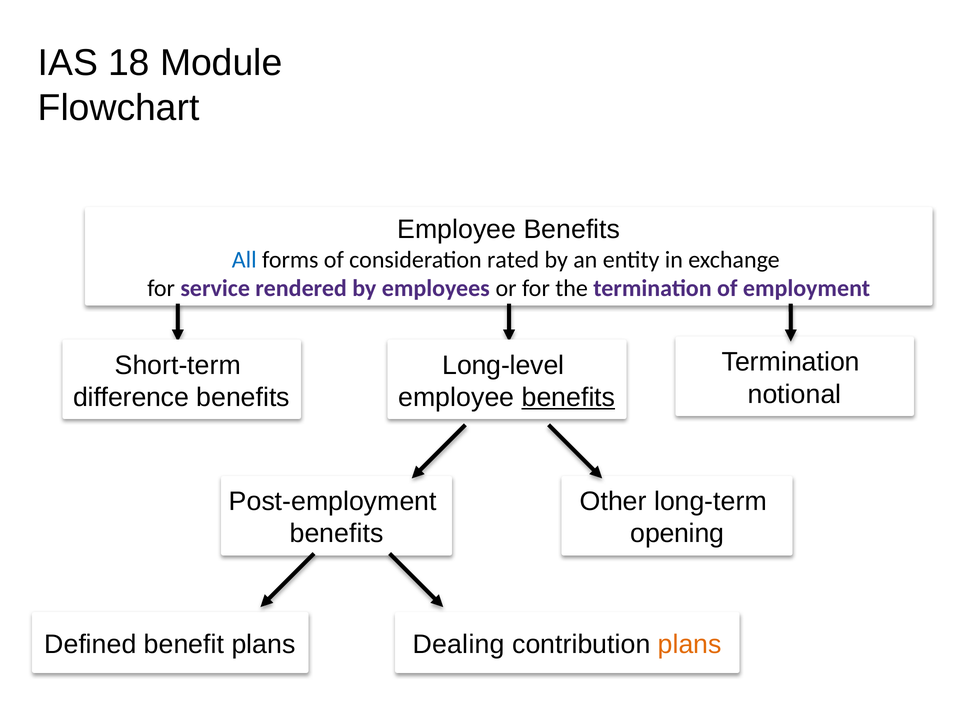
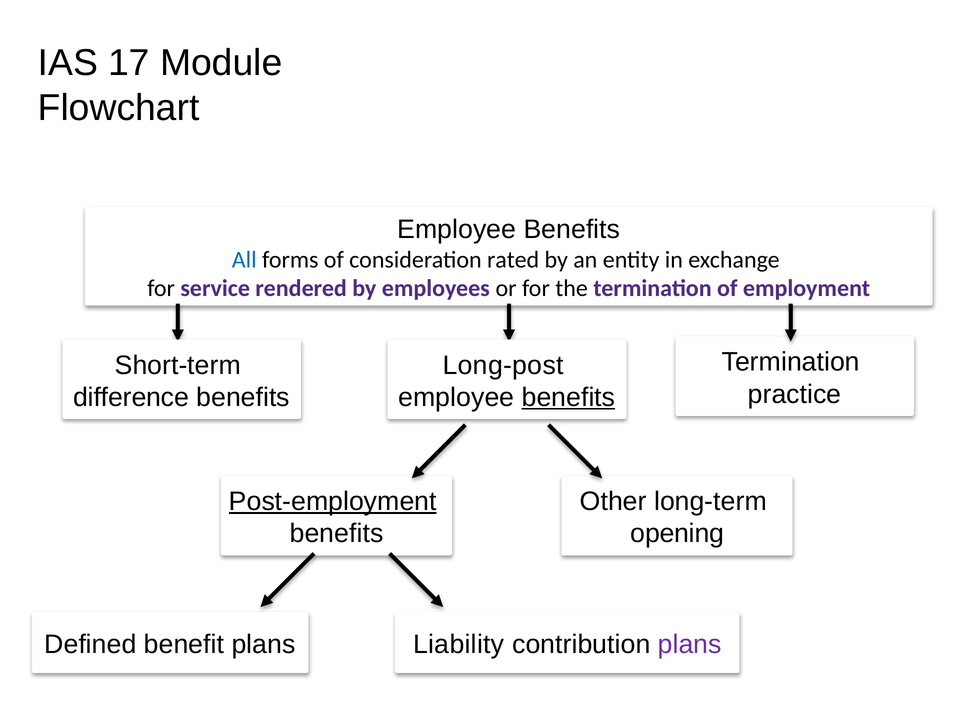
18: 18 -> 17 (129, 63)
Long-level: Long-level -> Long-post (503, 365)
notional: notional -> practice (795, 394)
Post-employment underline: none -> present (333, 501)
Dealing: Dealing -> Liability (459, 644)
plans colour: orange -> purple (690, 644)
